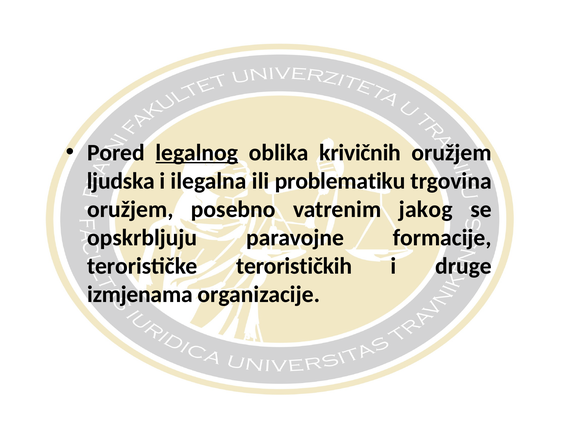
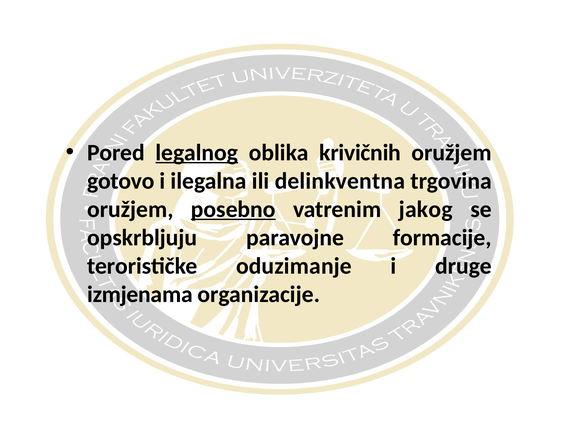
ljudska: ljudska -> gotovo (121, 181)
problematiku: problematiku -> delinkventna (340, 181)
posebno underline: none -> present (233, 209)
terorističkih: terorističkih -> oduzimanje (294, 266)
